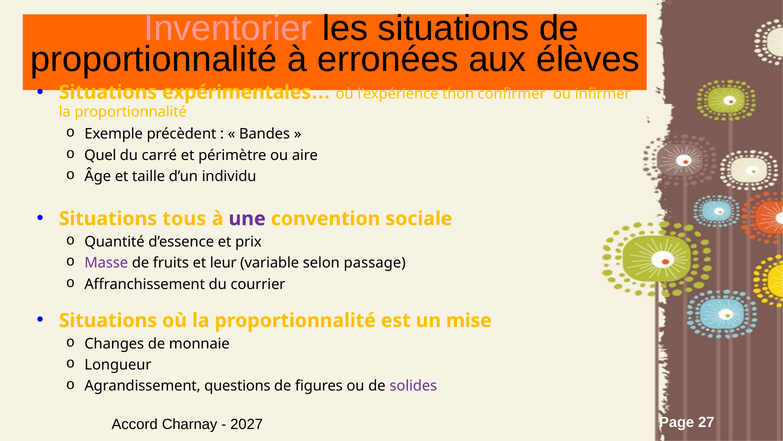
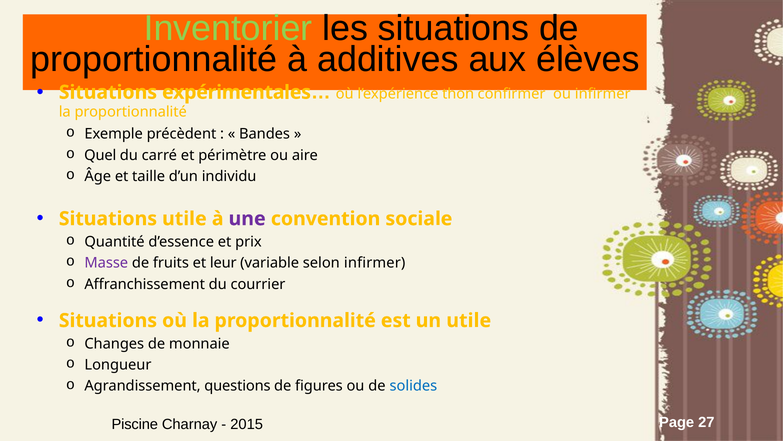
Inventorier colour: pink -> light green (228, 28)
erronées: erronées -> additives (388, 59)
Situations tous: tous -> utile (184, 218)
selon passage: passage -> infirmer (375, 263)
un mise: mise -> utile (469, 320)
solides colour: purple -> blue (413, 386)
Accord: Accord -> Piscine (135, 424)
2027: 2027 -> 2015 (247, 424)
